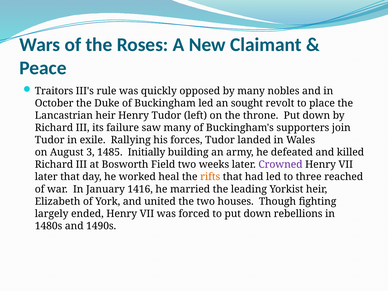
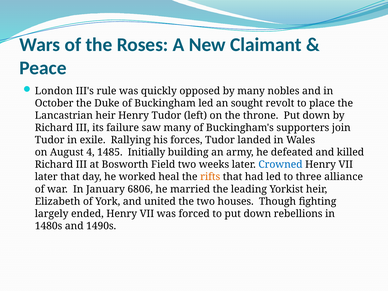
Traitors: Traitors -> London (54, 91)
3: 3 -> 4 (90, 152)
Crowned colour: purple -> blue (280, 165)
reached: reached -> alliance (344, 177)
1416: 1416 -> 6806 (140, 189)
